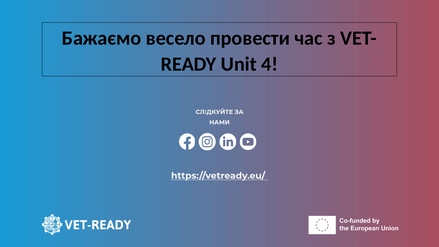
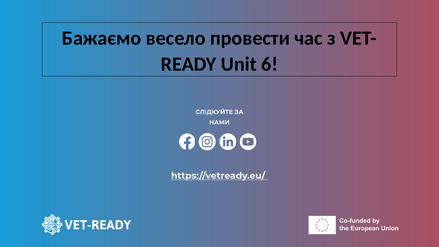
4: 4 -> 6 (270, 64)
